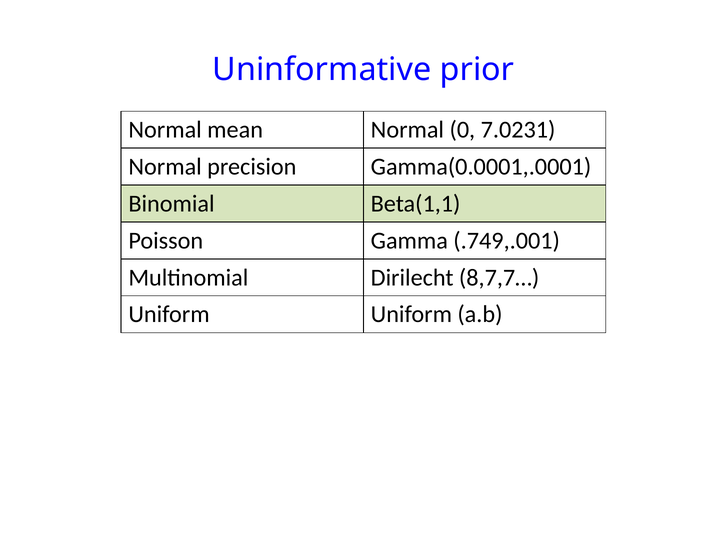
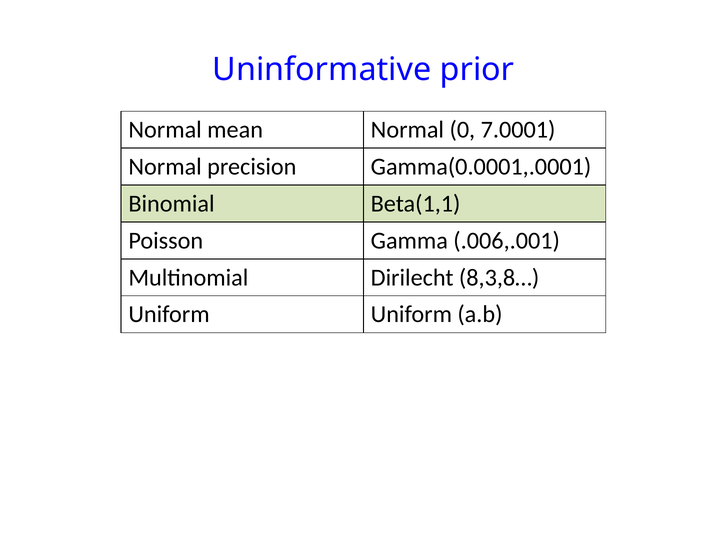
7.0231: 7.0231 -> 7.0001 (518, 130)
.749,.001: .749,.001 -> .006,.001 (507, 240)
8,7,7…: 8,7,7… -> 8,3,8… (499, 277)
